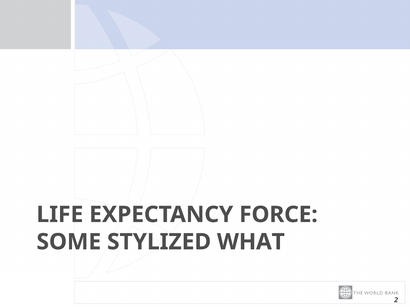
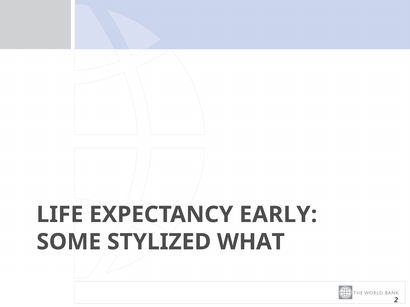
FORCE: FORCE -> EARLY (278, 215)
